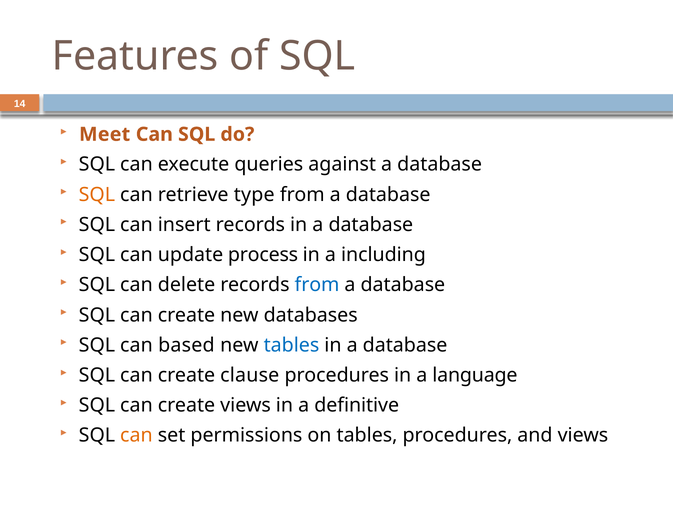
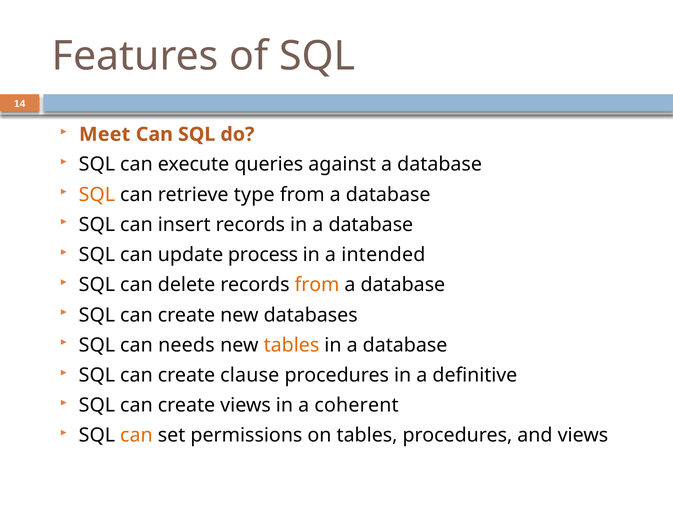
including: including -> intended (383, 255)
from colour: blue -> orange (317, 285)
based: based -> needs (186, 345)
tables colour: blue -> orange (291, 345)
language: language -> definitive (475, 375)
definitive: definitive -> coherent (357, 405)
